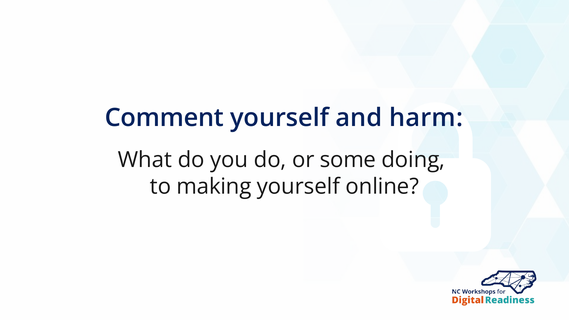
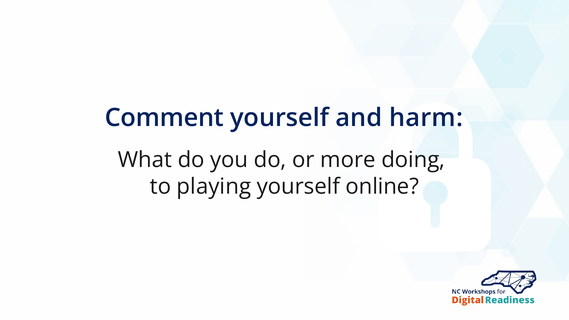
some: some -> more (348, 160)
making: making -> playing (214, 187)
